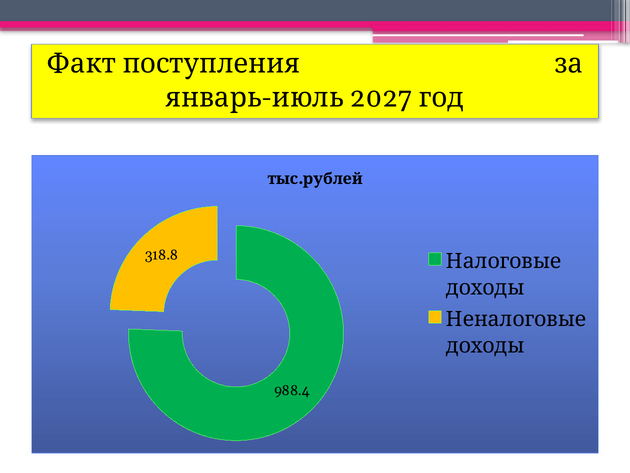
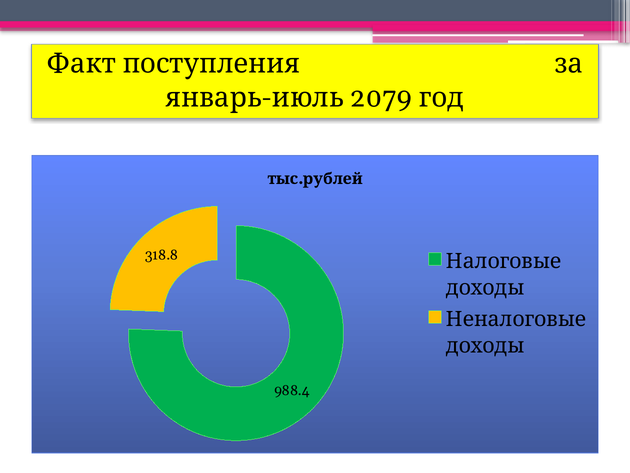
2027: 2027 -> 2079 (381, 98)
